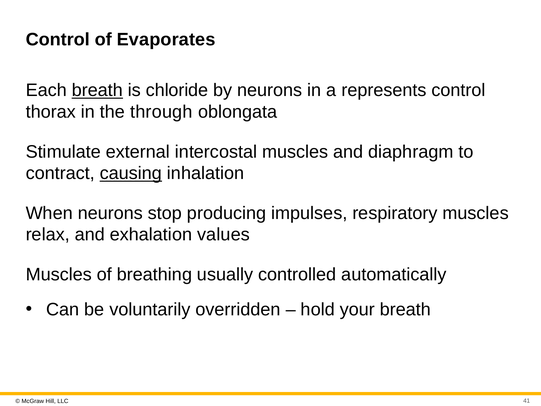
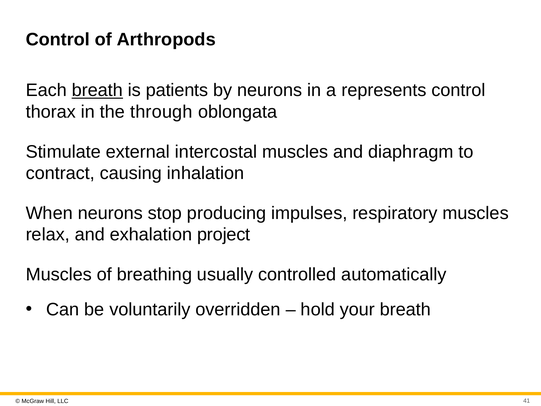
Evaporates: Evaporates -> Arthropods (166, 39)
chloride: chloride -> patients (177, 90)
causing underline: present -> none (131, 173)
values: values -> project (224, 235)
